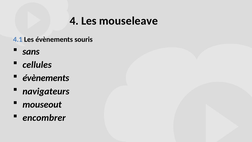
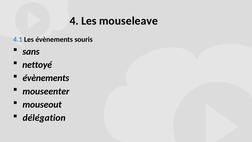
cellules: cellules -> nettoyé (37, 65)
navigateurs: navigateurs -> mouseenter (46, 91)
encombrer: encombrer -> délégation (44, 118)
